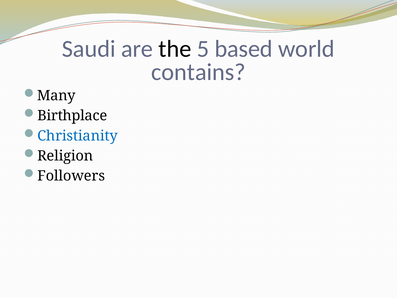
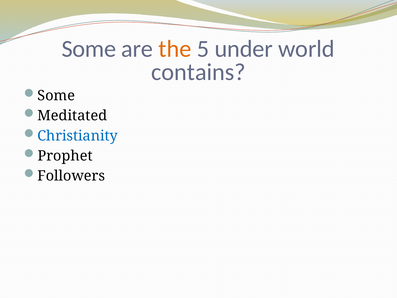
Saudi: Saudi -> Some (89, 49)
the colour: black -> orange (175, 49)
based: based -> under (244, 49)
Many: Many -> Some (56, 96)
Birthplace: Birthplace -> Meditated (72, 116)
Religion: Religion -> Prophet (65, 156)
